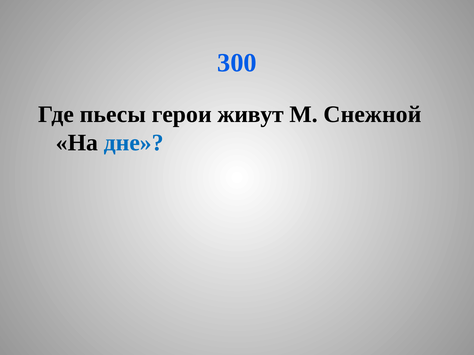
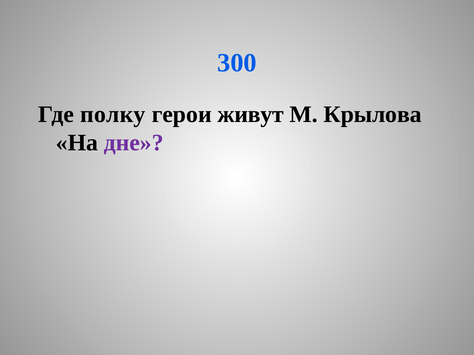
пьесы: пьесы -> полку (113, 115)
Снежной: Снежной -> Крылова (373, 115)
дне colour: blue -> purple (134, 143)
